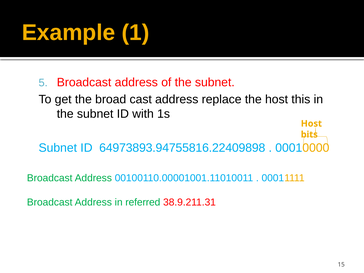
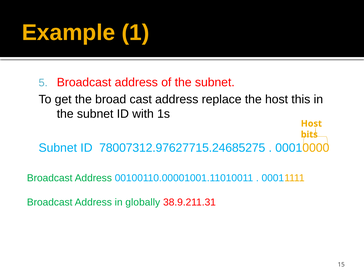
64973893.94755816.22409898: 64973893.94755816.22409898 -> 78007312.97627715.24685275 (182, 148)
referred: referred -> globally (143, 202)
